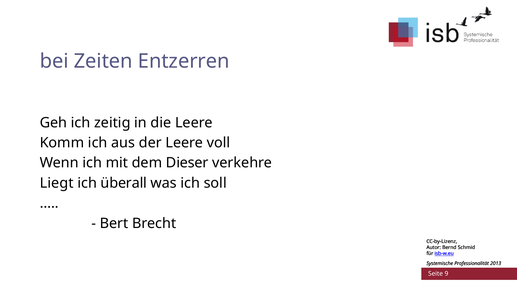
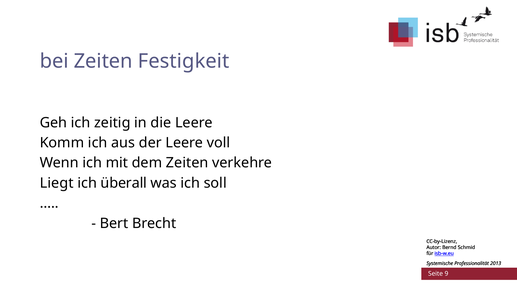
Entzerren: Entzerren -> Festigkeit (184, 61)
dem Dieser: Dieser -> Zeiten (187, 163)
